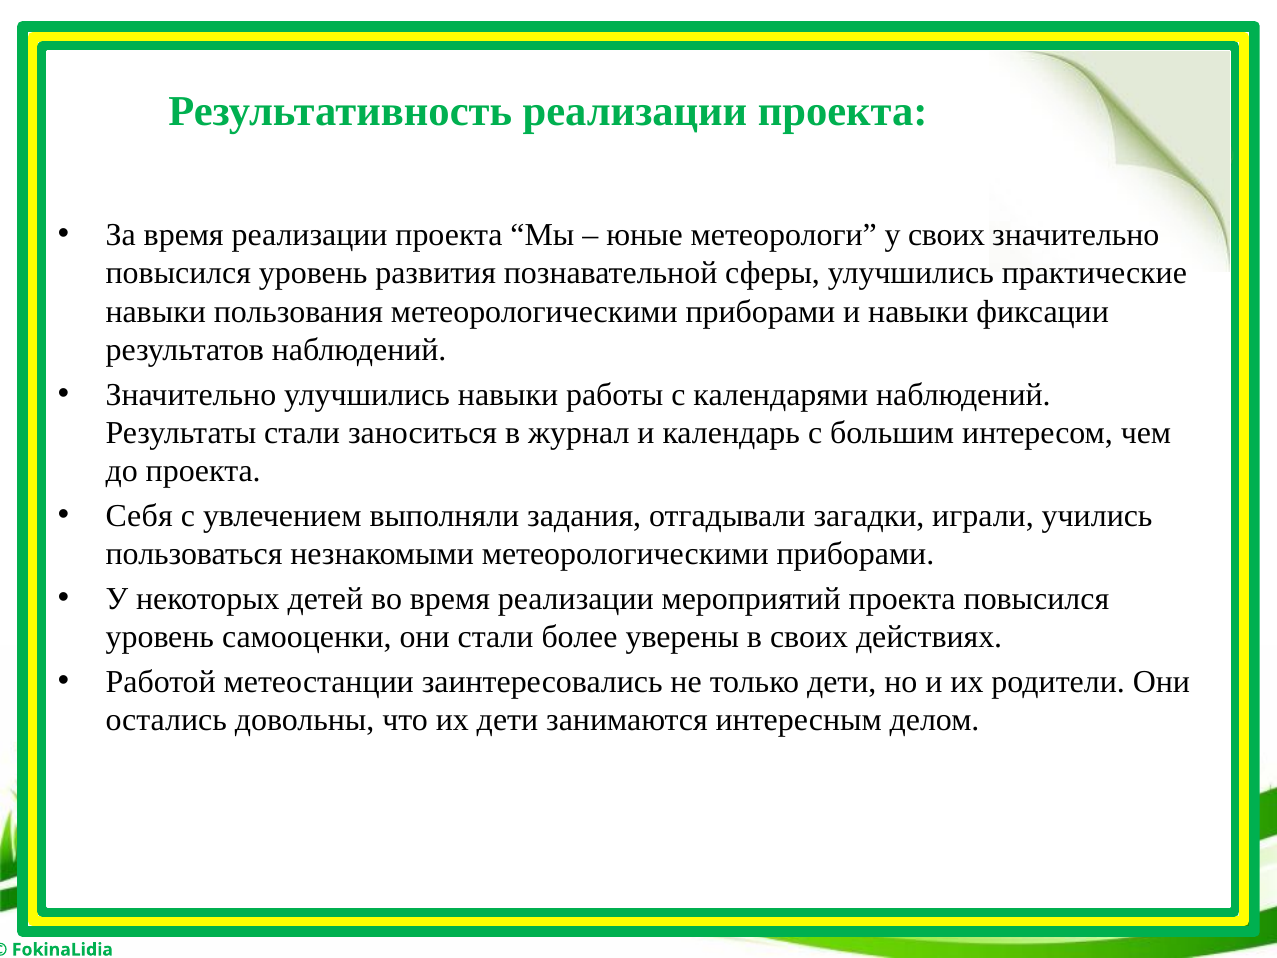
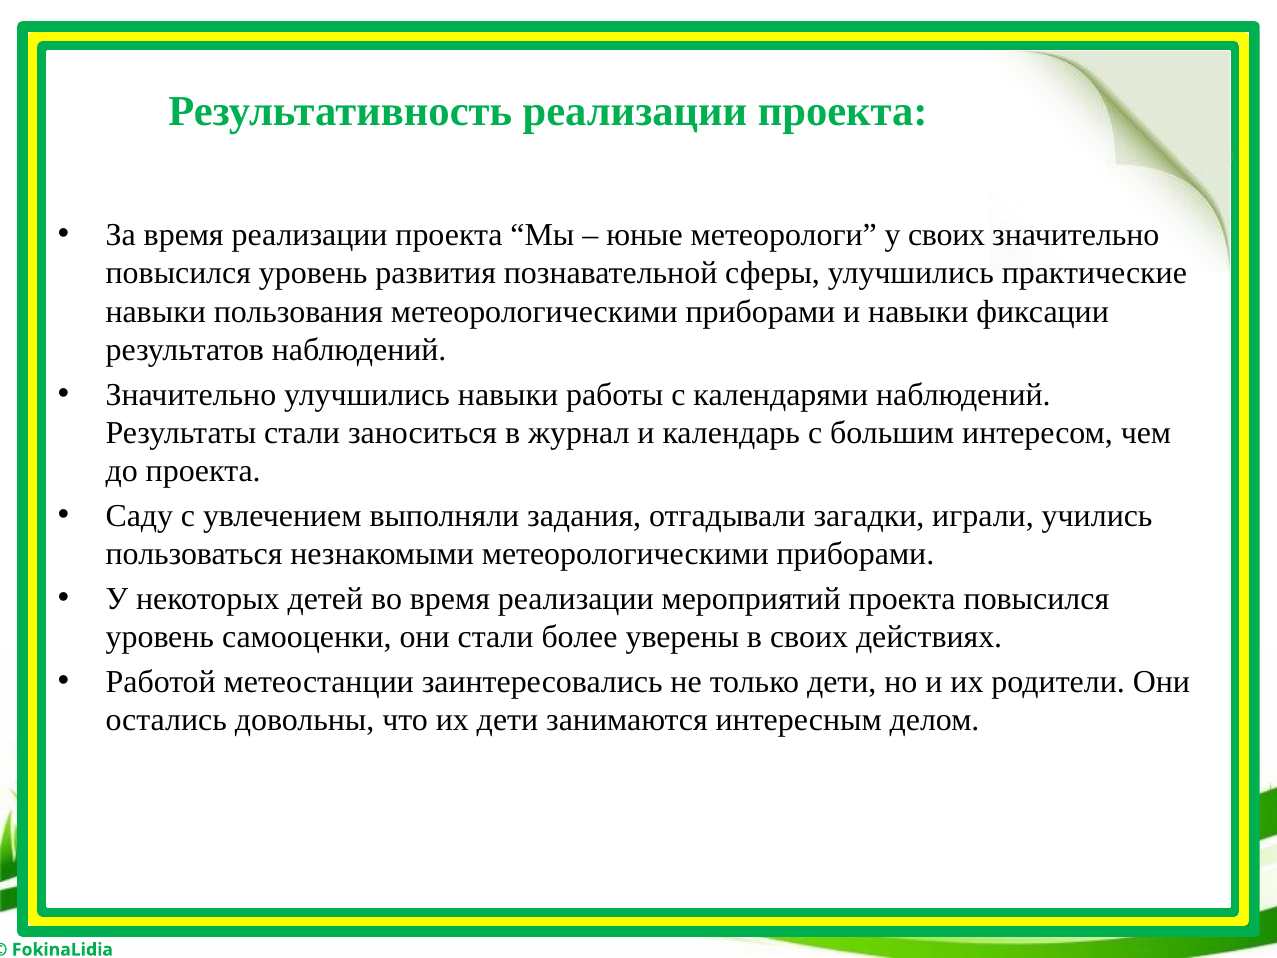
Себя: Себя -> Саду (139, 516)
